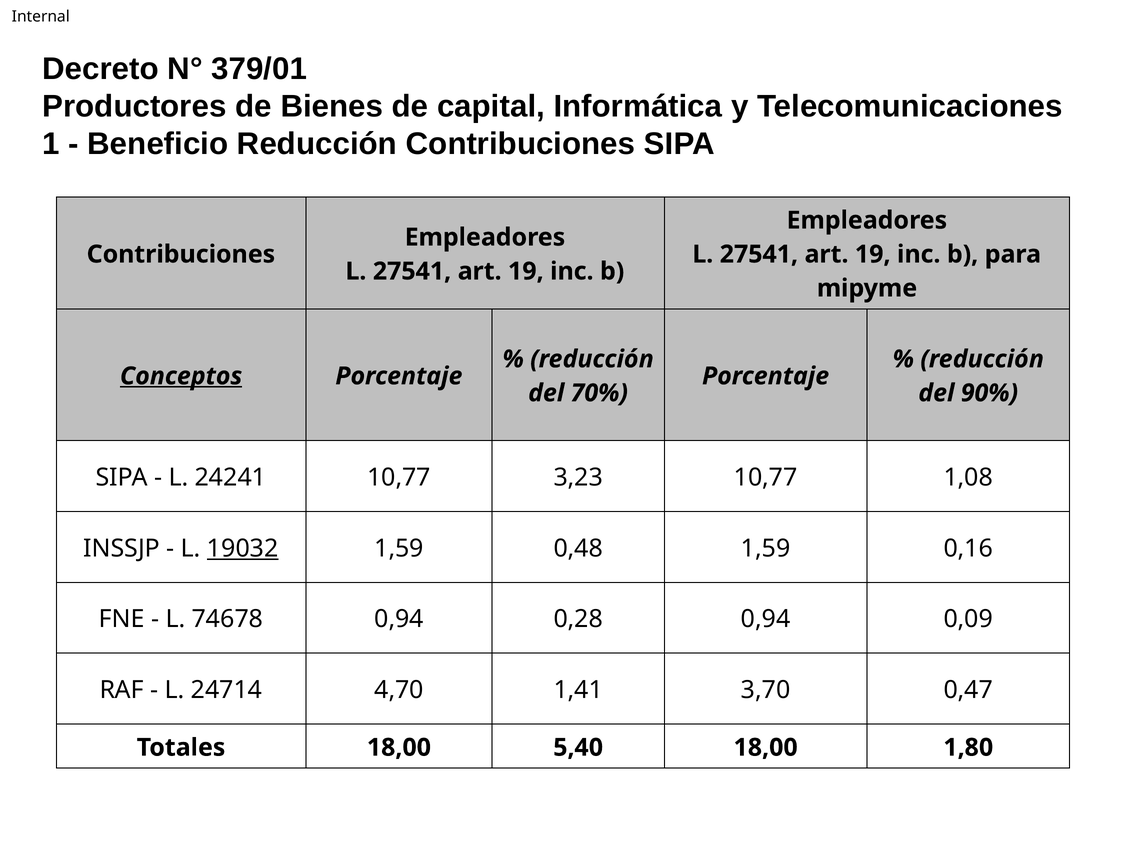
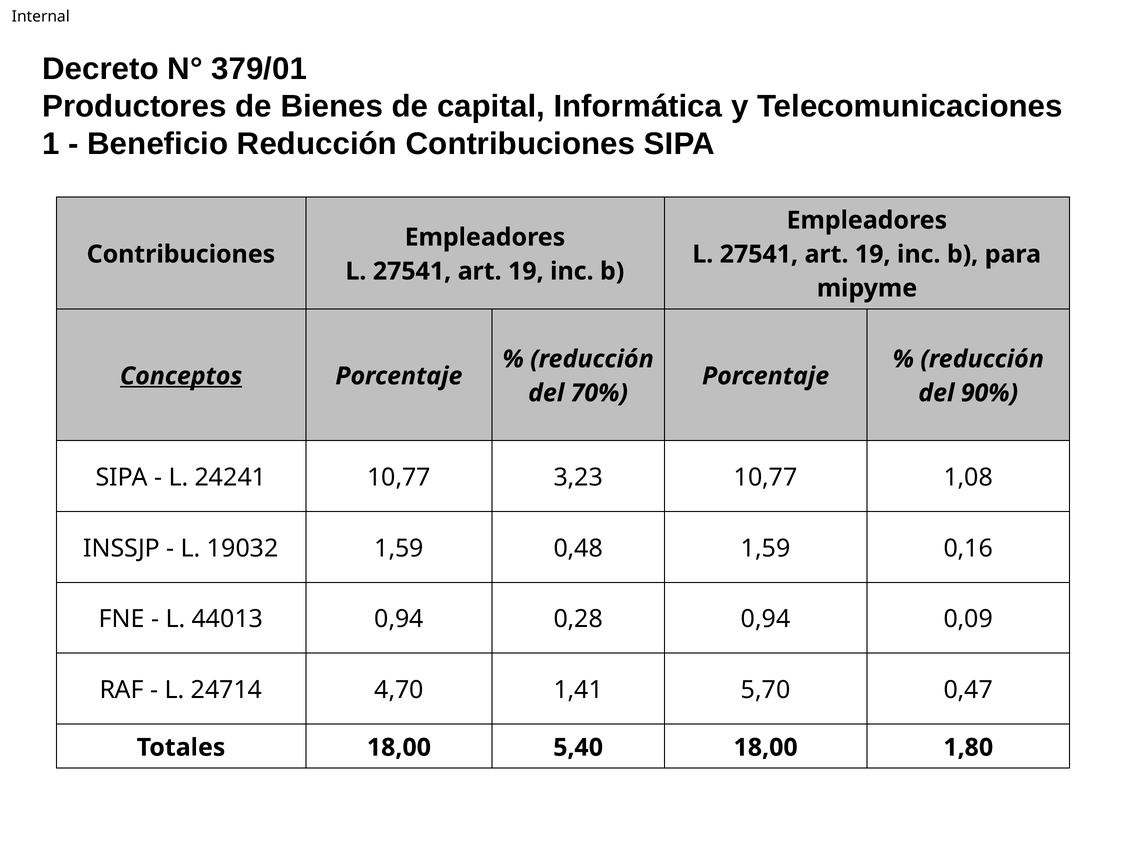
19032 underline: present -> none (243, 549)
74678: 74678 -> 44013 (227, 620)
3,70: 3,70 -> 5,70 (766, 690)
